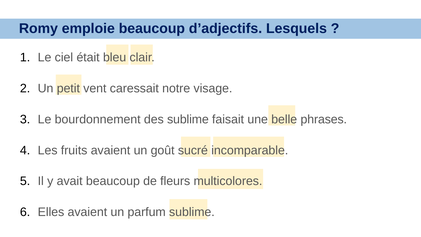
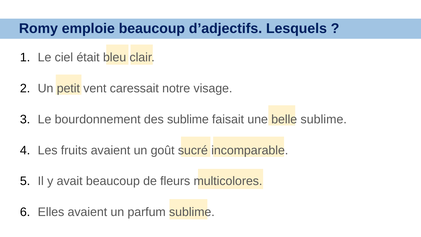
belle phrases: phrases -> sublime (324, 119)
